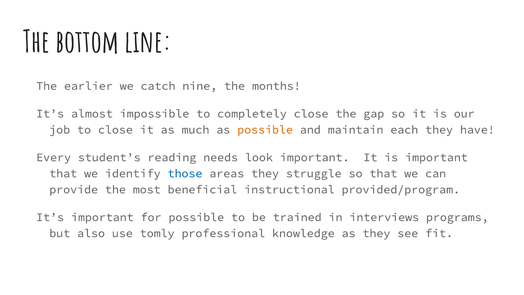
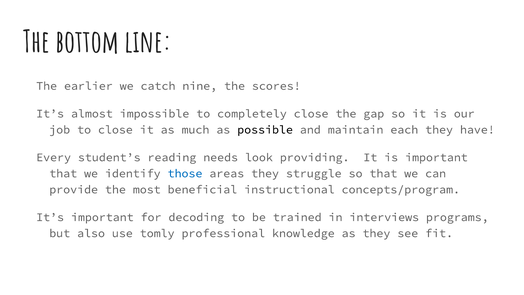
months: months -> scores (276, 86)
possible colour: orange -> black (265, 130)
look important: important -> providing (315, 157)
provided/program: provided/program -> concepts/program (401, 189)
for possible: possible -> decoding (196, 217)
